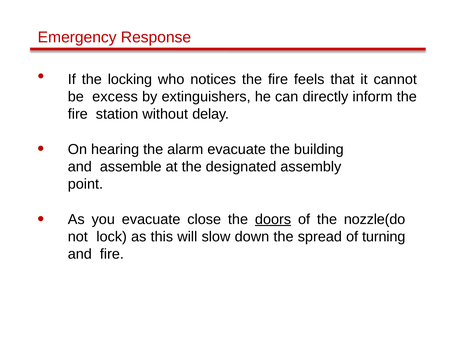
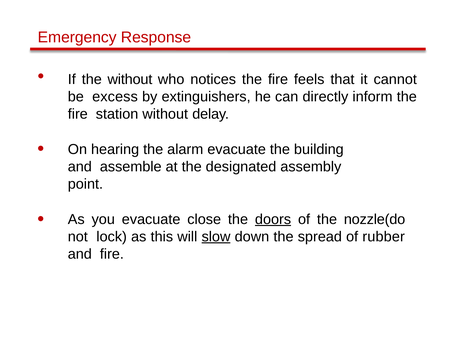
the locking: locking -> without (130, 79)
slow underline: none -> present (216, 237)
turning: turning -> rubber (384, 237)
